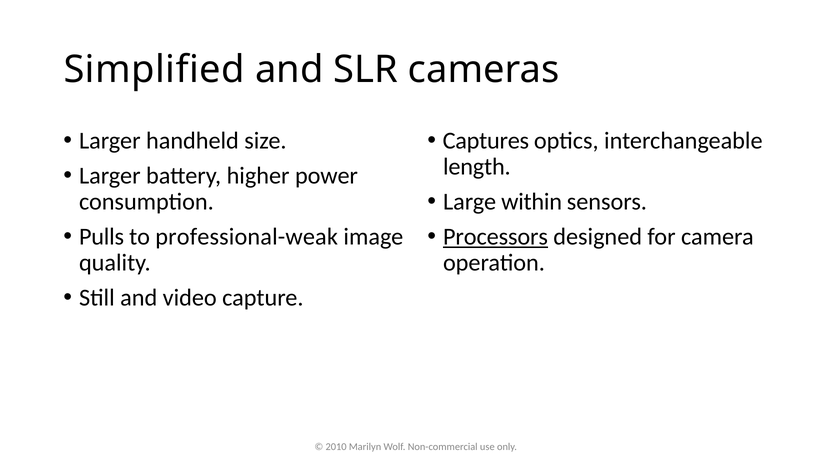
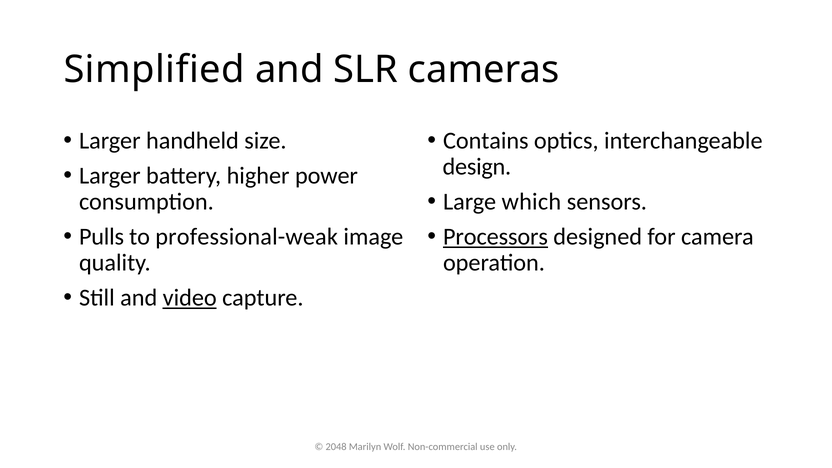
Captures: Captures -> Contains (486, 141)
length: length -> design (477, 167)
within: within -> which (531, 202)
video underline: none -> present (190, 298)
2010: 2010 -> 2048 (336, 447)
